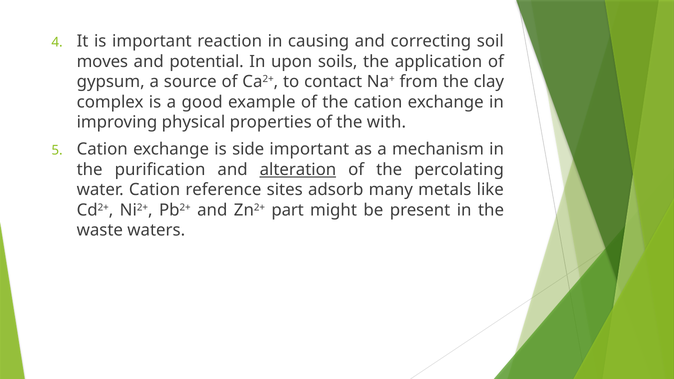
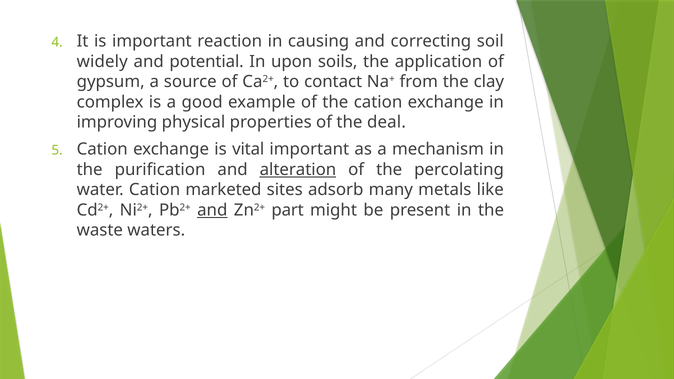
moves: moves -> widely (102, 62)
with: with -> deal (386, 122)
side: side -> vital (248, 149)
reference: reference -> marketed (223, 190)
and underline: none -> present (212, 210)
